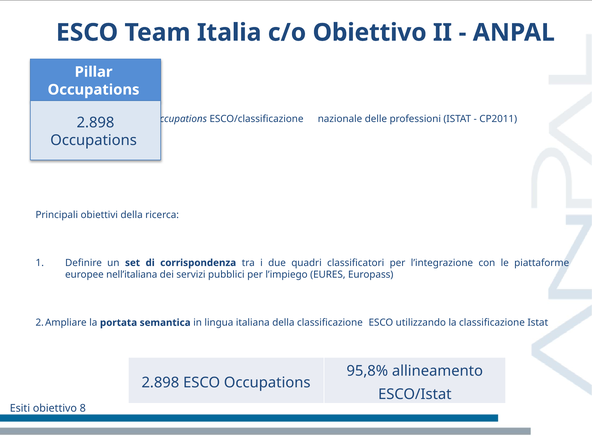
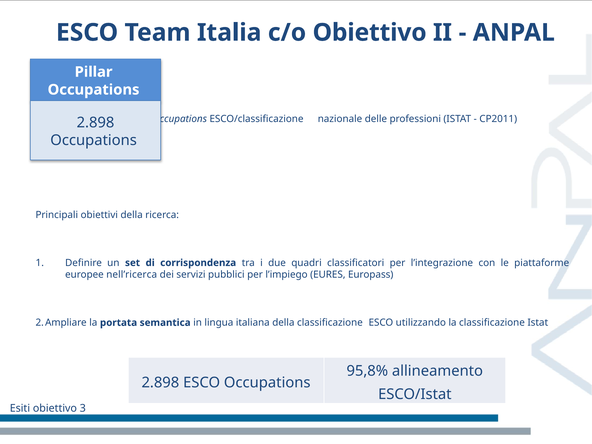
nell’italiana: nell’italiana -> nell’ricerca (132, 275)
8: 8 -> 3 (83, 408)
